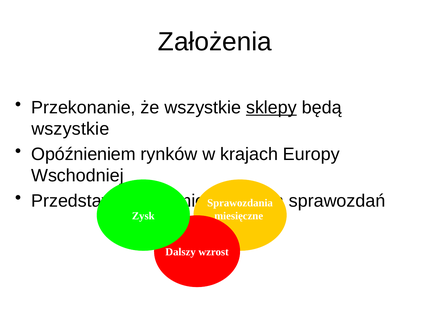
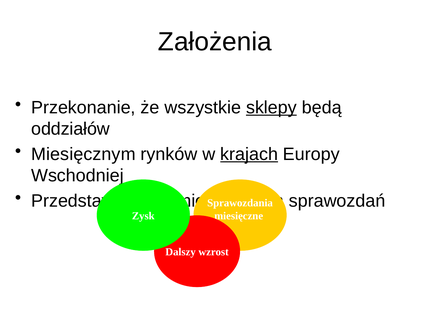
wszystkie: wszystkie -> oddziałów (71, 129)
Opóźnieniem: Opóźnieniem -> Miesięcznym (83, 154)
krajach underline: none -> present (249, 154)
